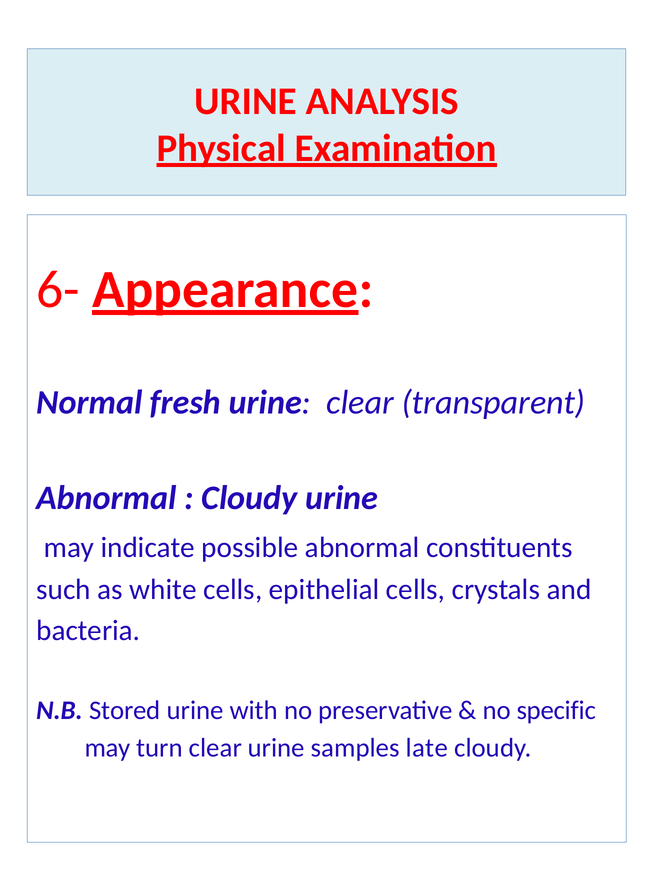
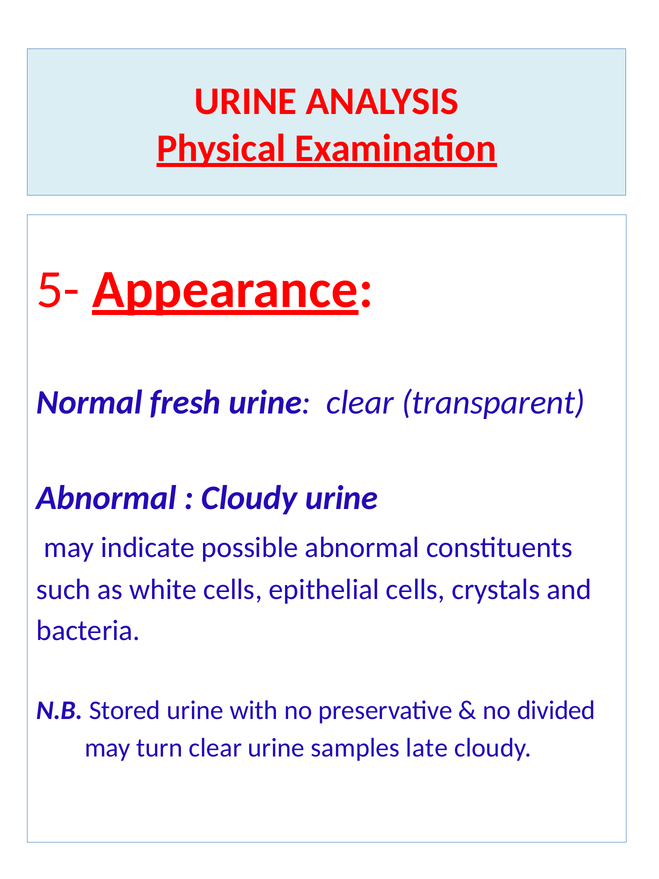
6-: 6- -> 5- (58, 289)
specific: specific -> divided (556, 710)
